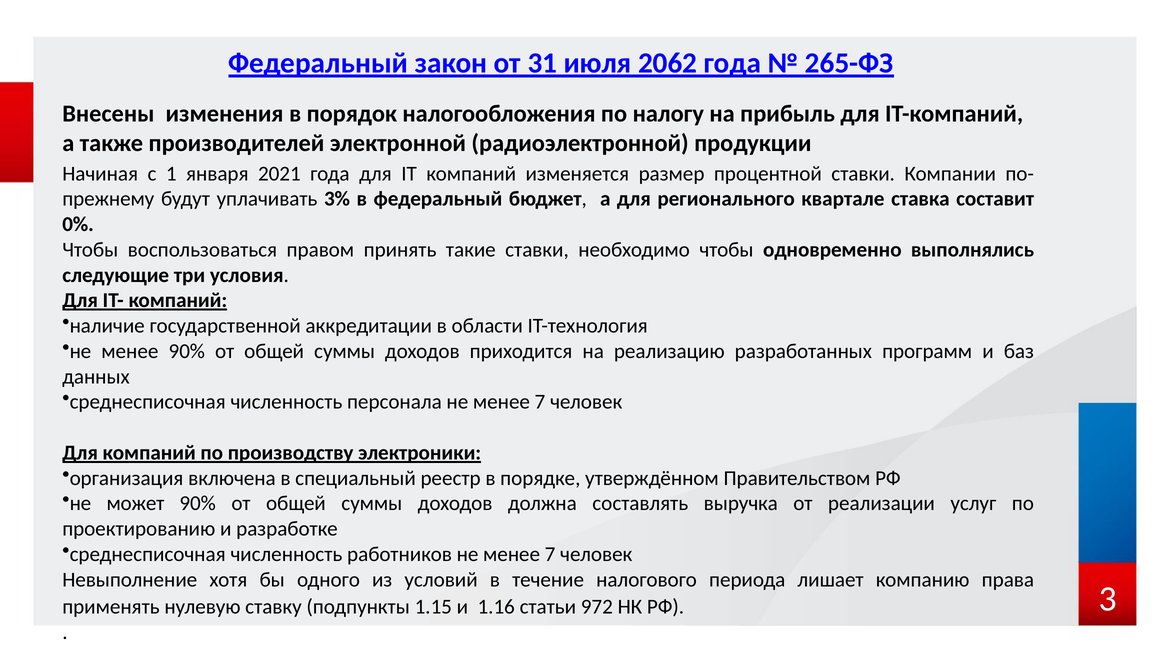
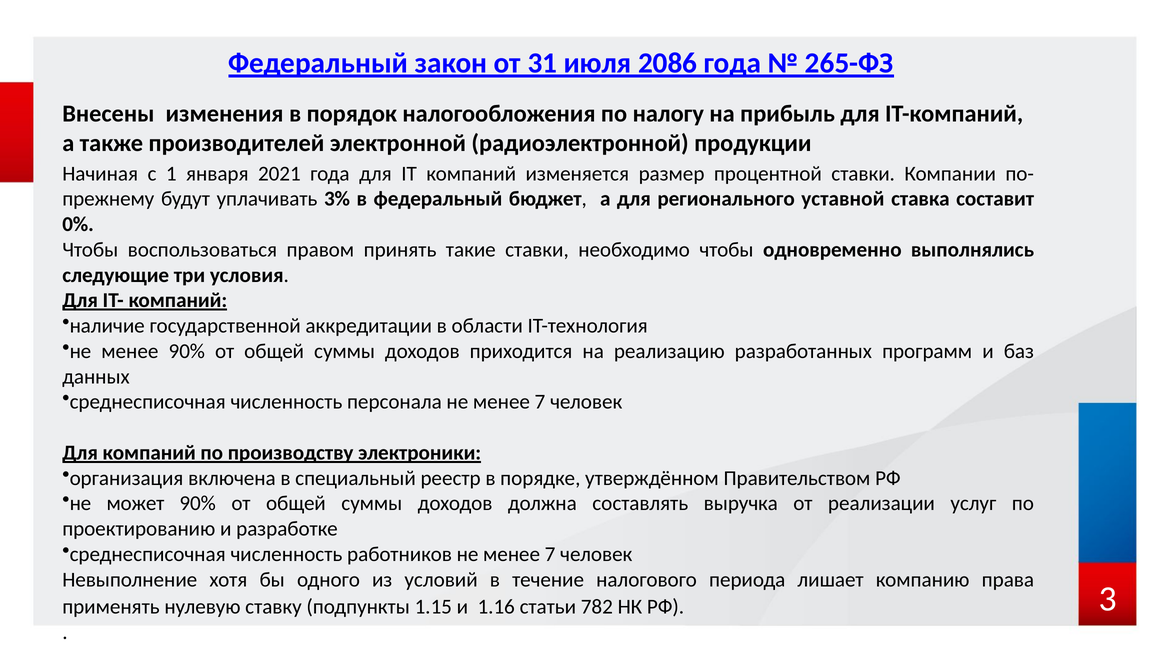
2062: 2062 -> 2086 (668, 63)
квартале: квартале -> уставной (843, 199)
972: 972 -> 782 (597, 607)
